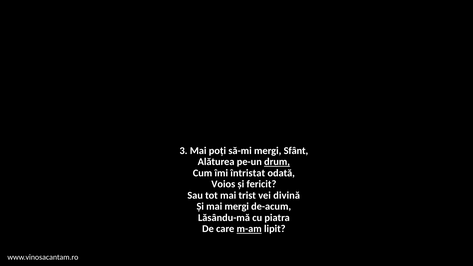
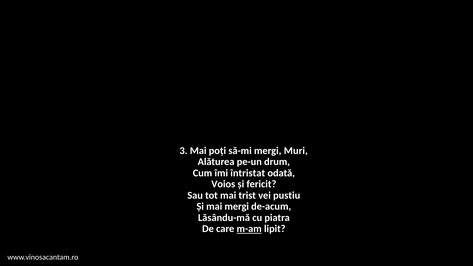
Sfânt: Sfânt -> Muri (296, 151)
drum underline: present -> none (277, 162)
divină: divină -> pustiu (287, 195)
